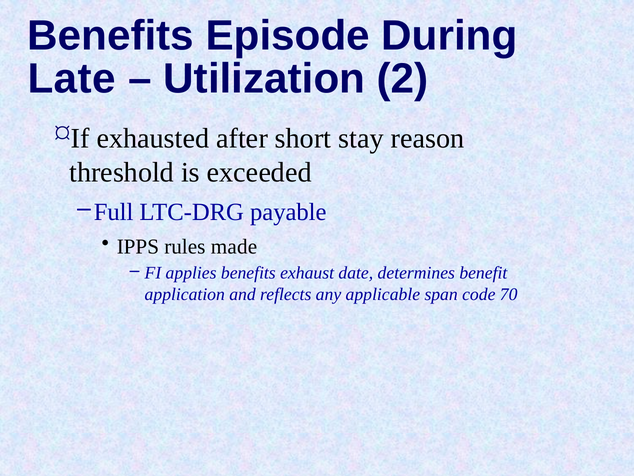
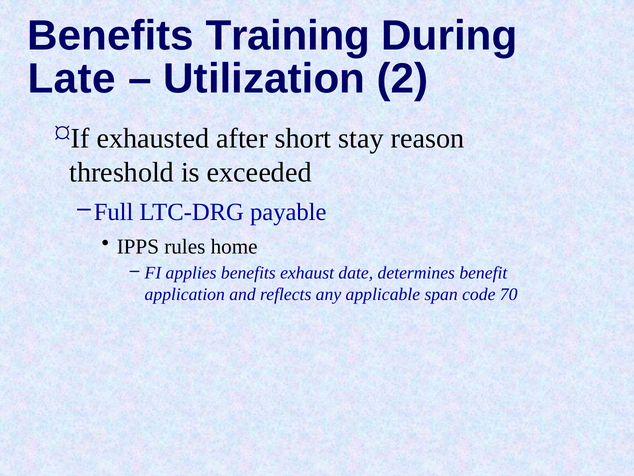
Episode: Episode -> Training (288, 36)
made: made -> home (234, 246)
